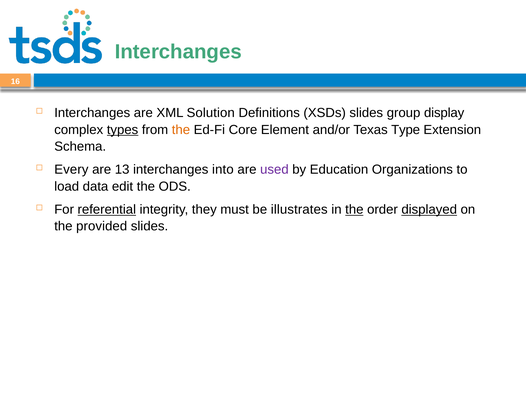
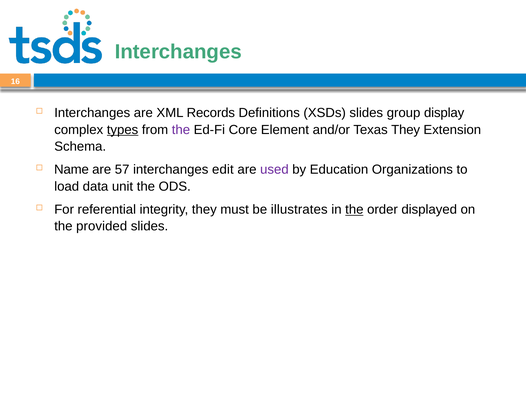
Solution: Solution -> Records (211, 113)
the colour: orange -> purple (181, 130)
Texas Type: Type -> They (406, 130)
Every: Every -> Name (71, 170)
13: 13 -> 57 (122, 170)
interchanges into: into -> edit (223, 170)
data edit: edit -> unit (123, 187)
referential underline: present -> none (107, 210)
displayed underline: present -> none (429, 210)
